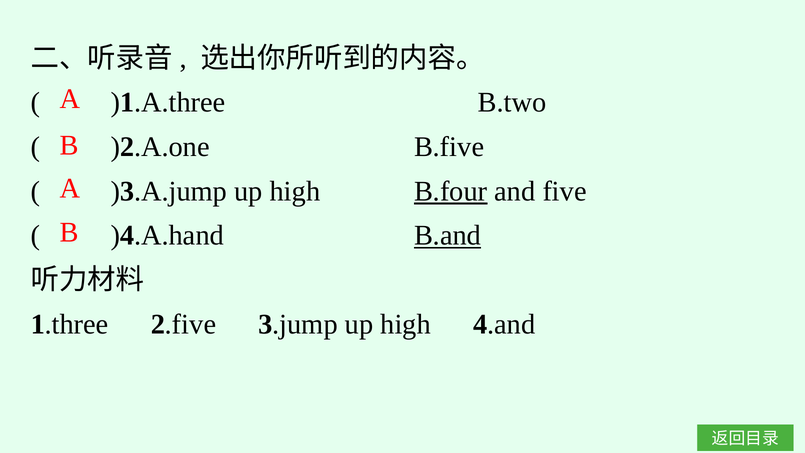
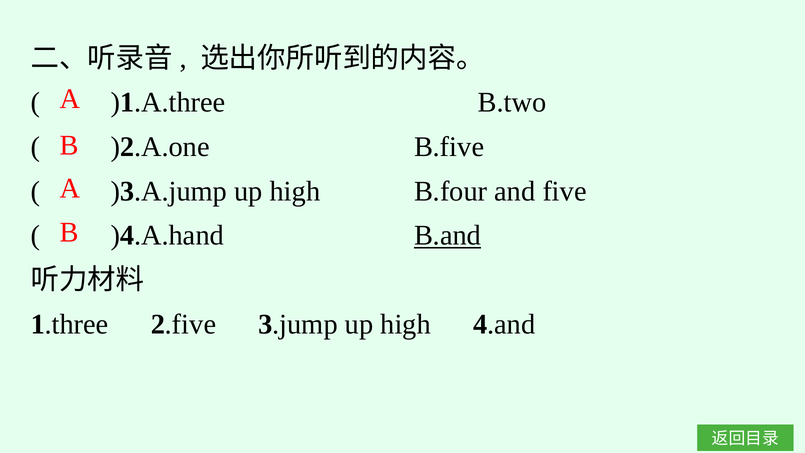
B.four underline: present -> none (451, 191)
